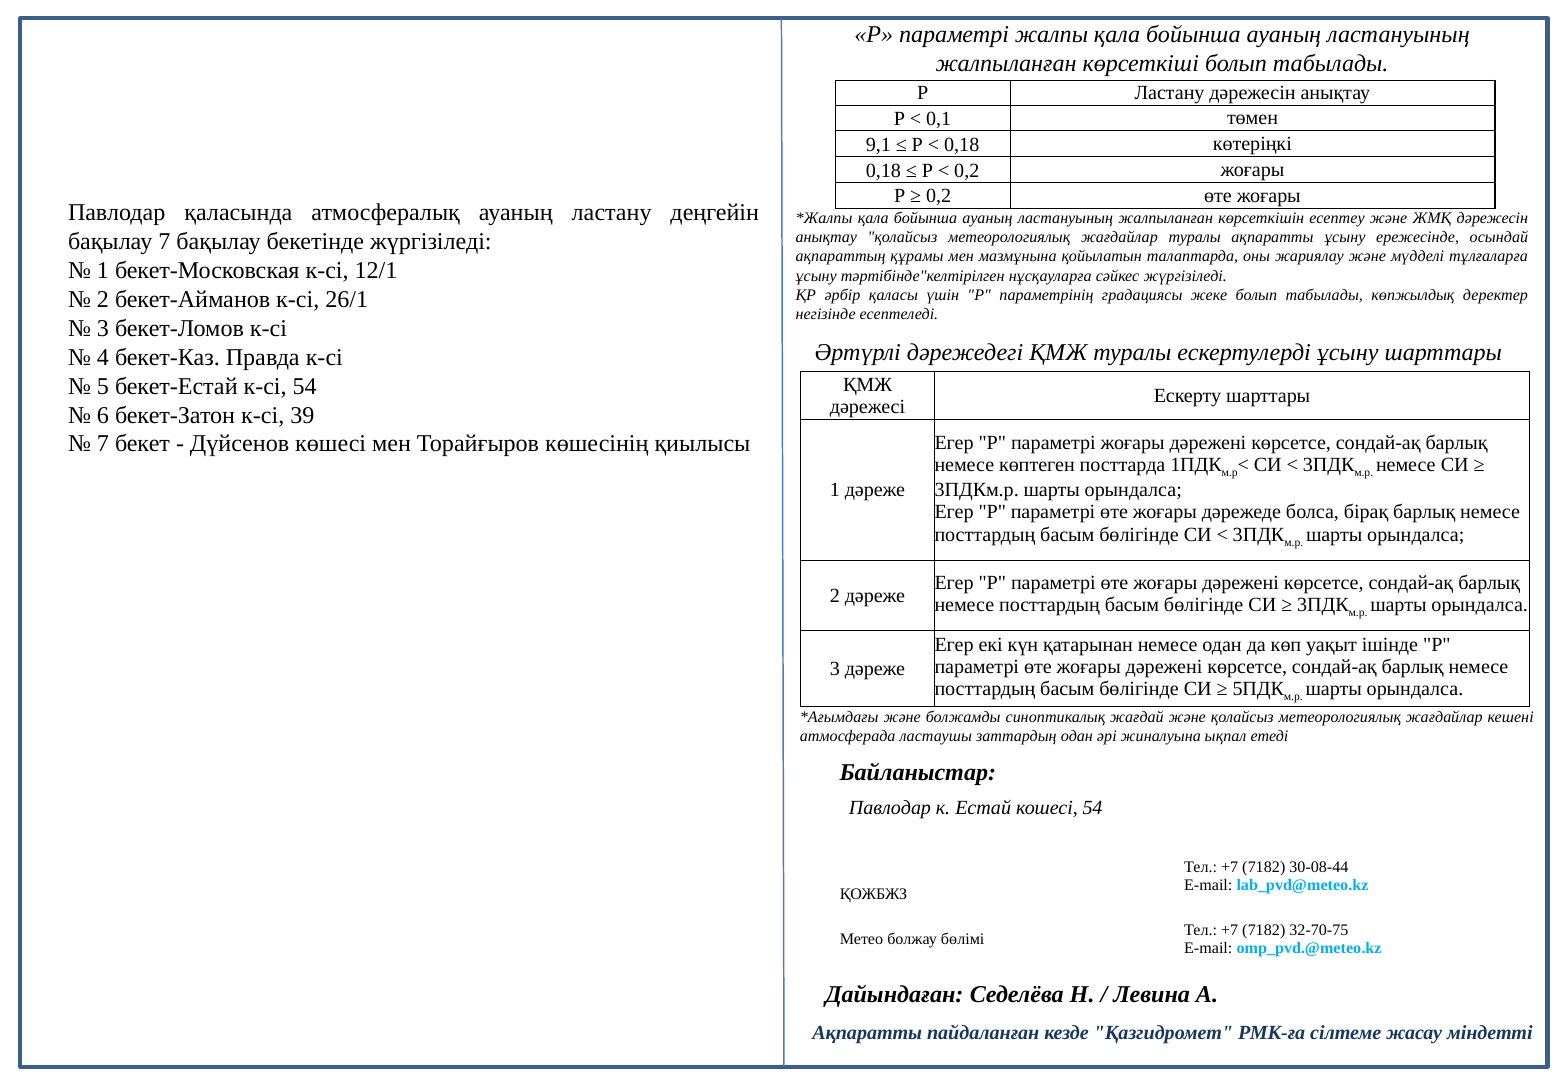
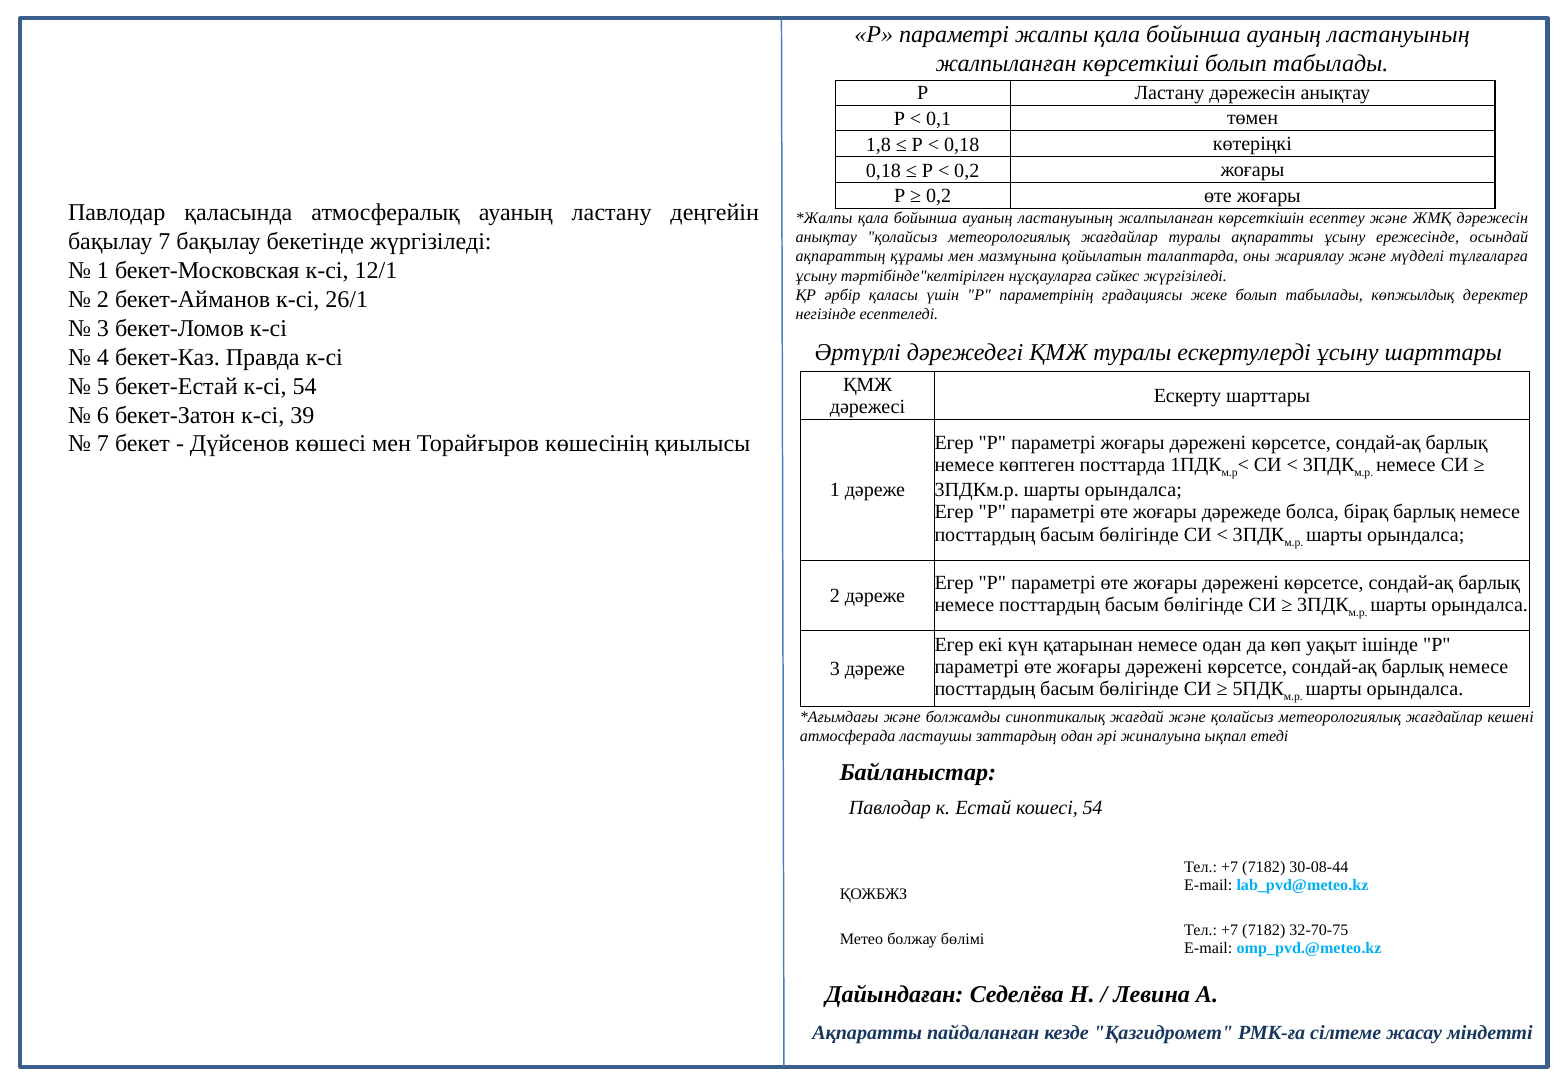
9,1: 9,1 -> 1,8 (878, 145)
